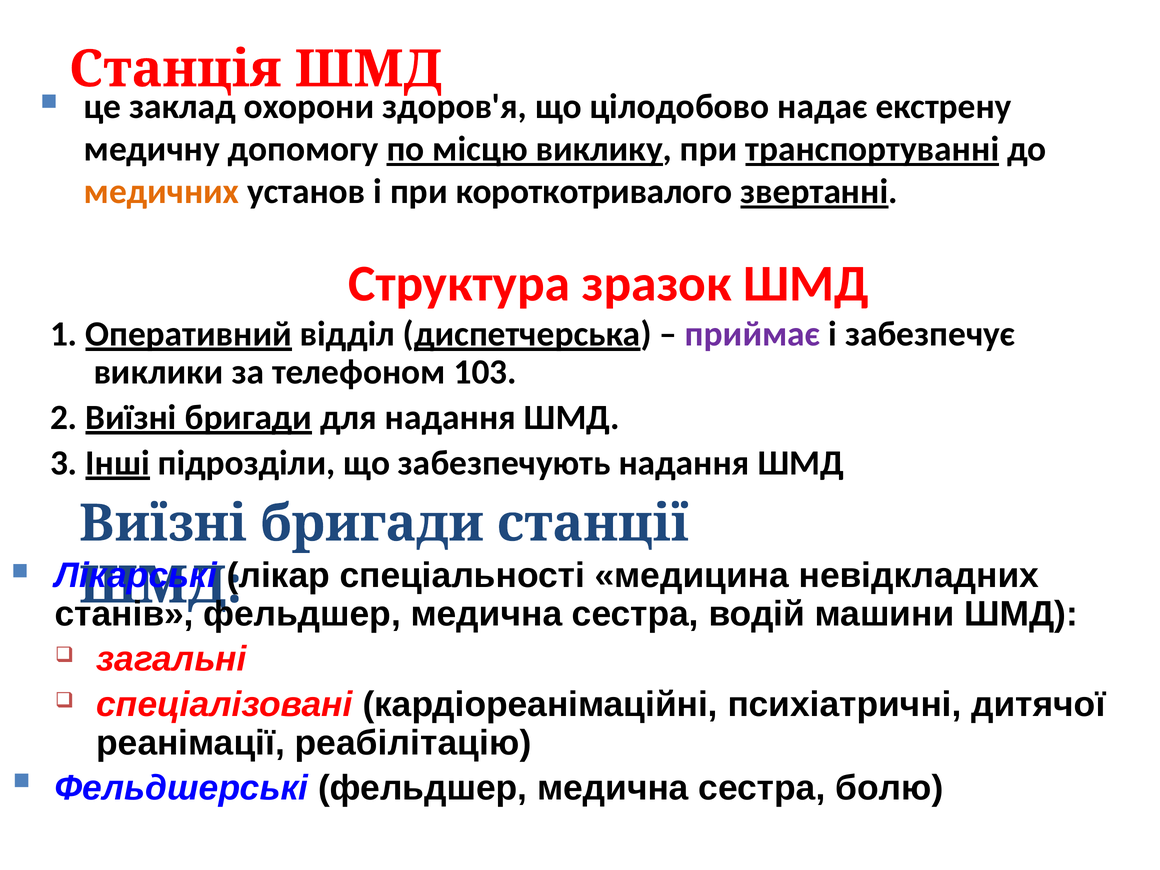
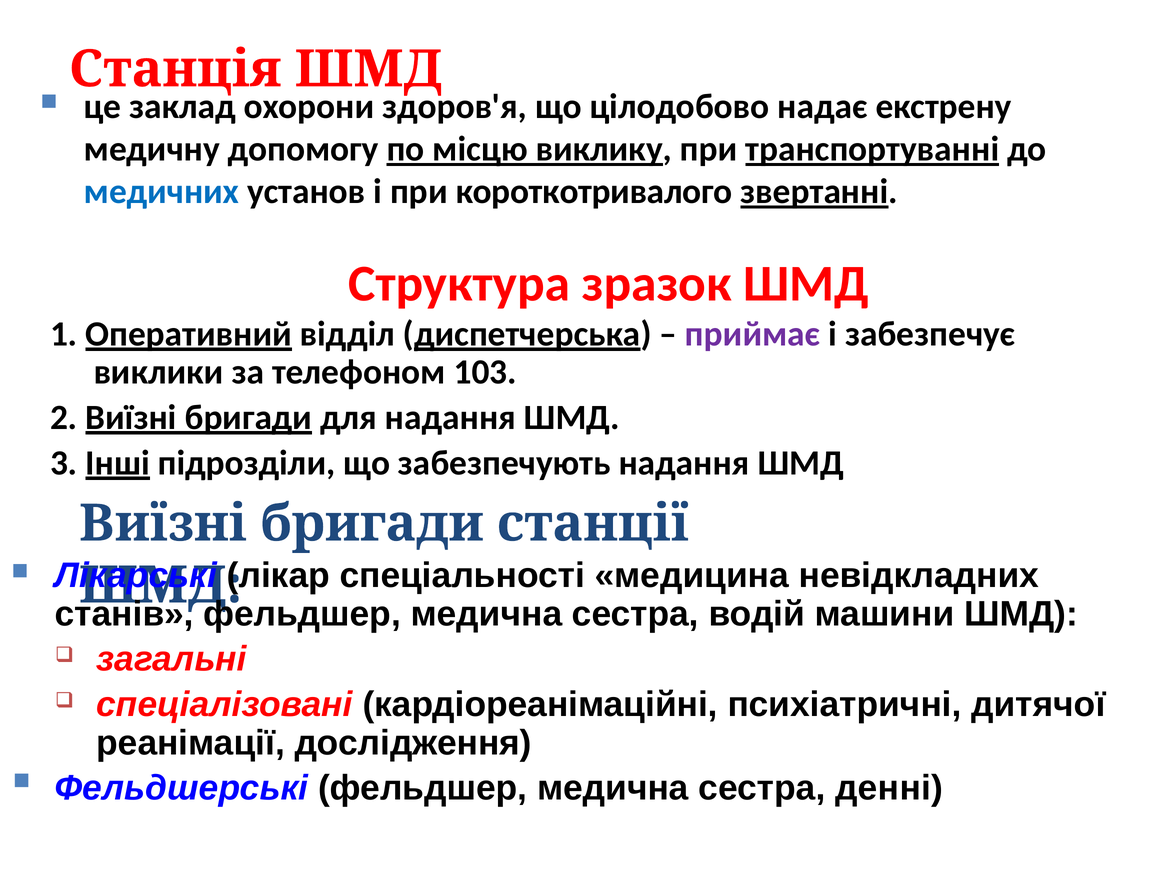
медичних colour: orange -> blue (162, 192)
реабілітацію: реабілітацію -> дослідження (413, 743)
болю: болю -> денні (889, 788)
